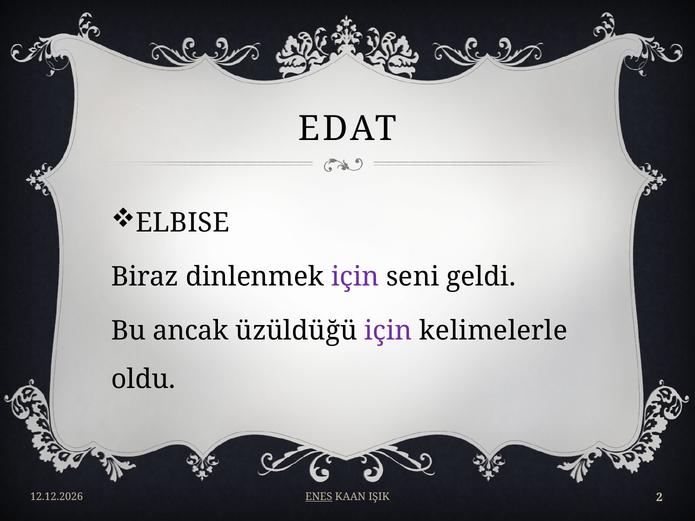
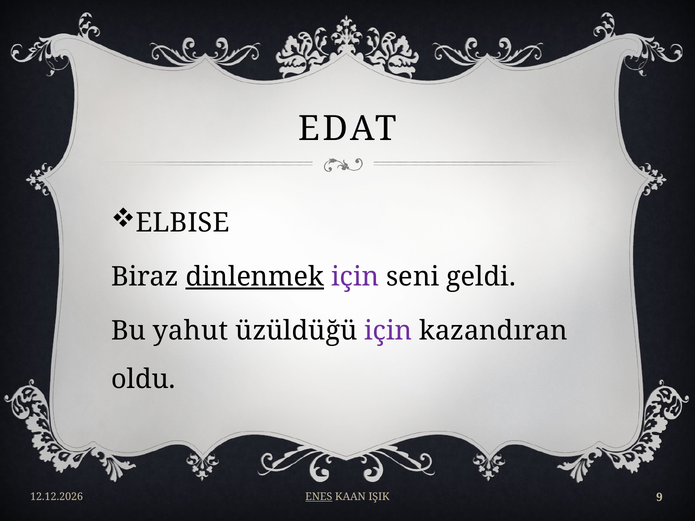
dinlenmek underline: none -> present (255, 277)
ancak: ancak -> yahut (191, 331)
kelimelerle: kelimelerle -> kazandıran (493, 331)
2: 2 -> 9 (659, 497)
